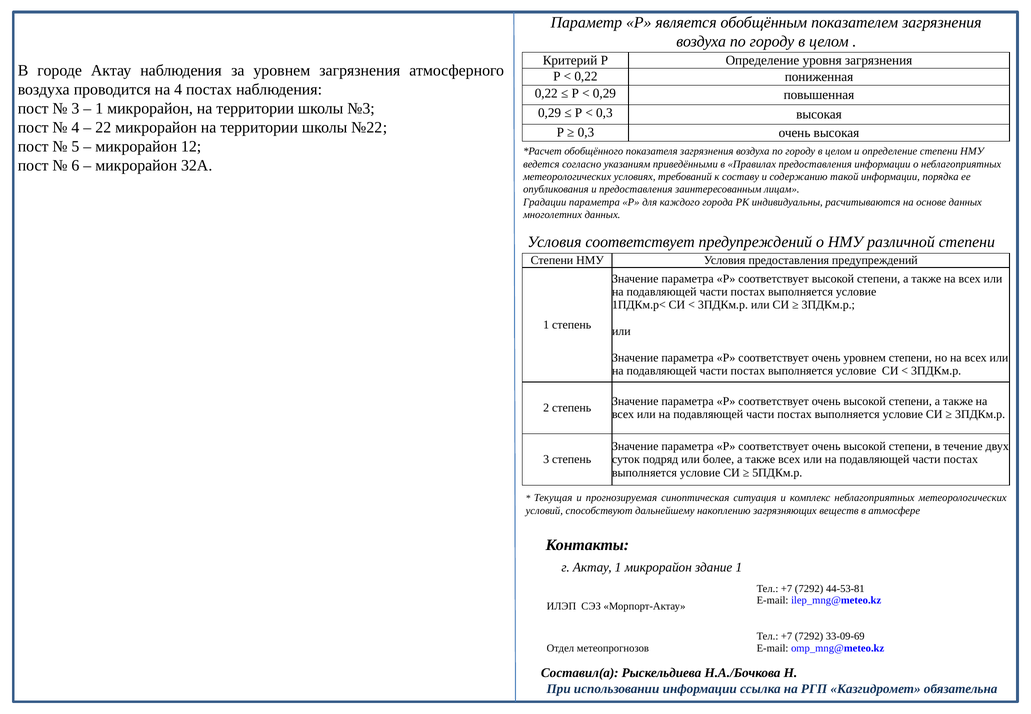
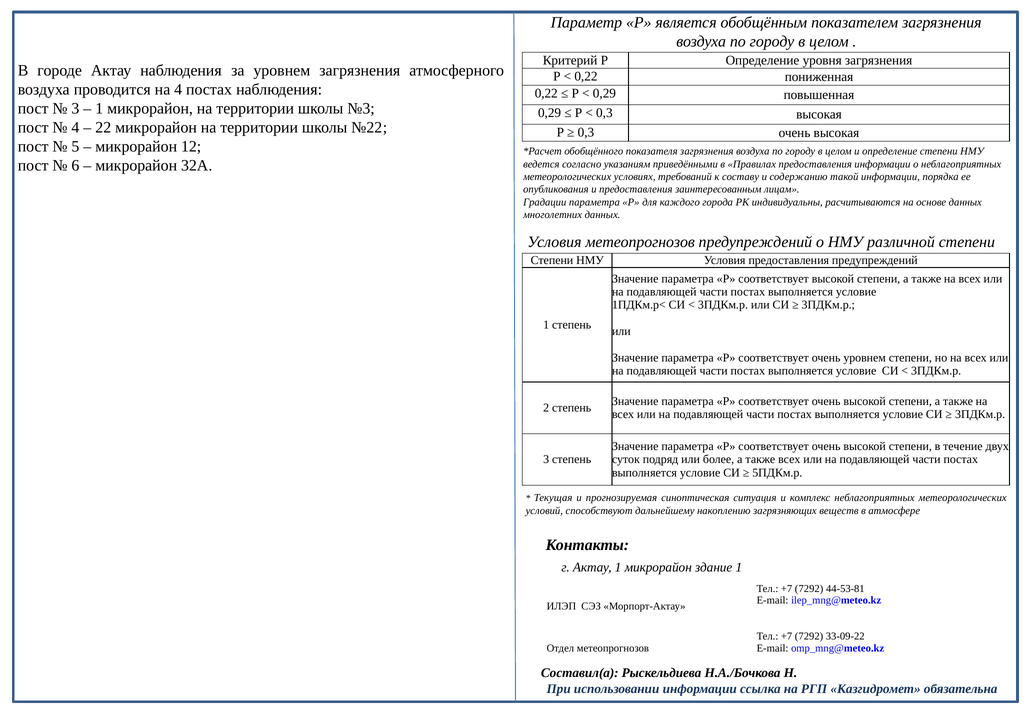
Условия соответствует: соответствует -> метеопрогнозов (640, 242)
33-09-69: 33-09-69 -> 33-09-22 (845, 636)
